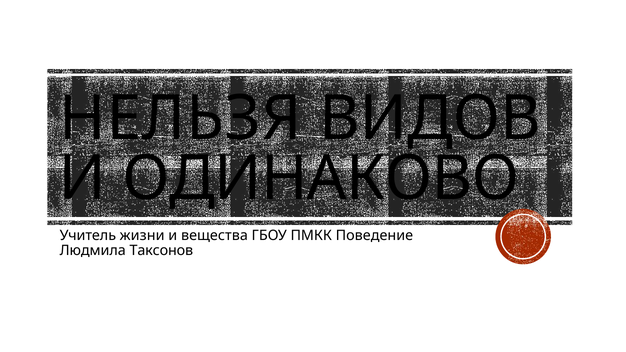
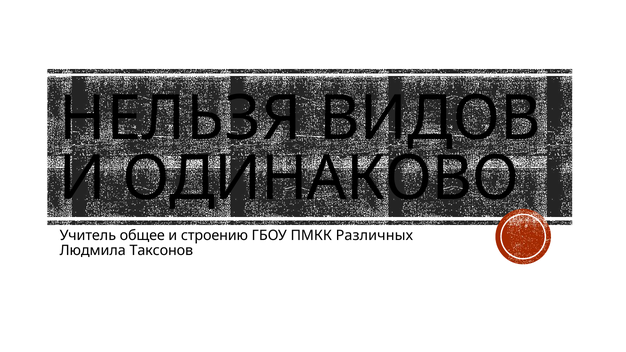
жизни: жизни -> общее (142, 235)
вещества: вещества -> строению (215, 235)
Поведение: Поведение -> Различных (374, 235)
